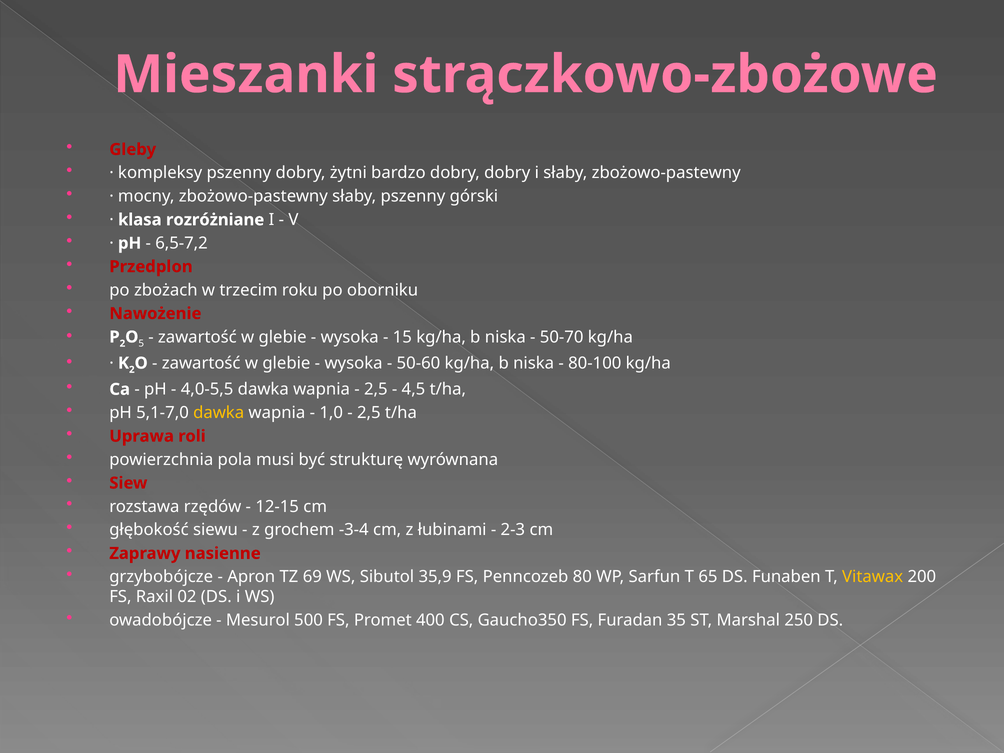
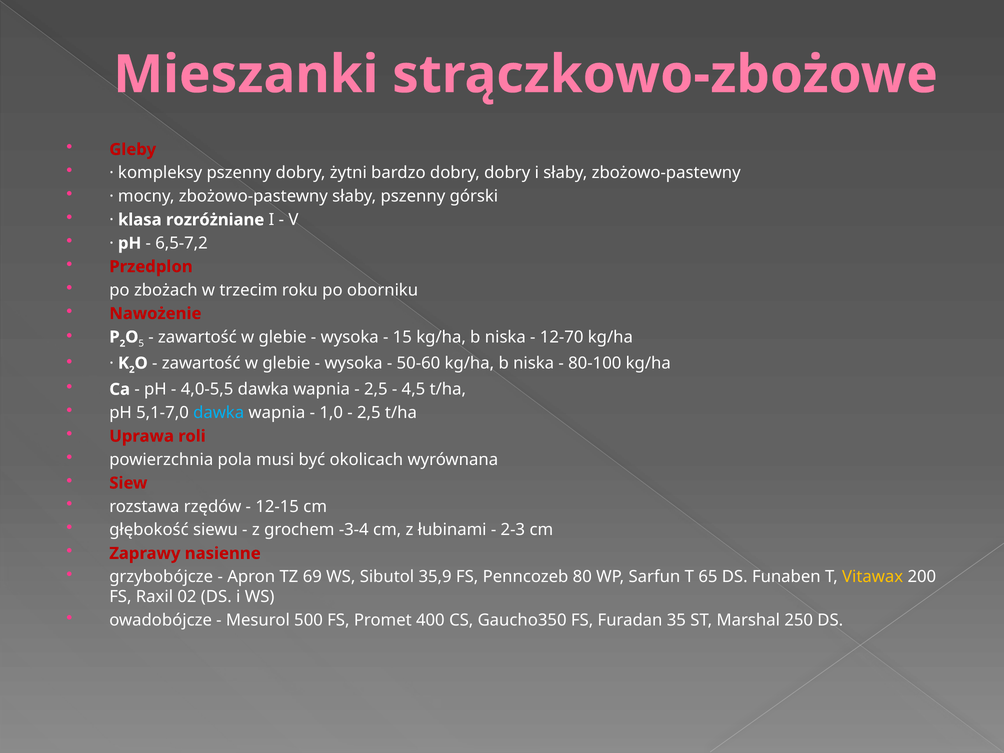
50-70: 50-70 -> 12-70 (562, 337)
dawka colour: yellow -> light blue (219, 413)
strukturę: strukturę -> okolicach (366, 460)
